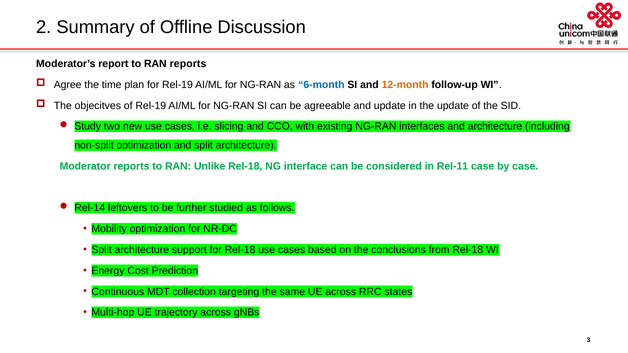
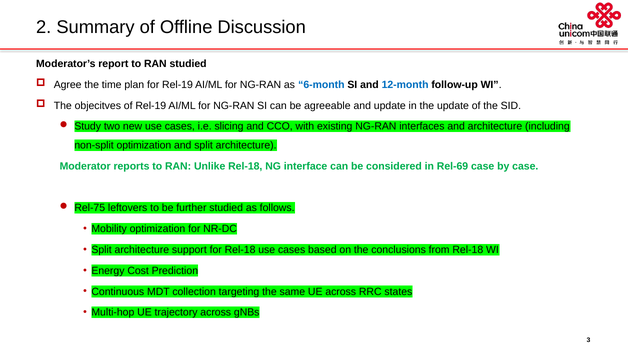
RAN reports: reports -> studied (188, 64)
12-month colour: orange -> blue (405, 85)
Rel-11: Rel-11 -> Rel-69 (452, 166)
Rel-14: Rel-14 -> Rel-75 (90, 208)
